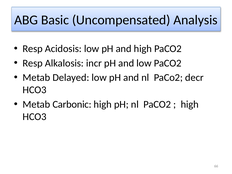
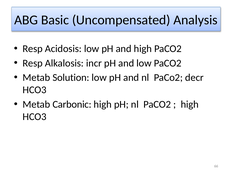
Delayed: Delayed -> Solution (71, 78)
